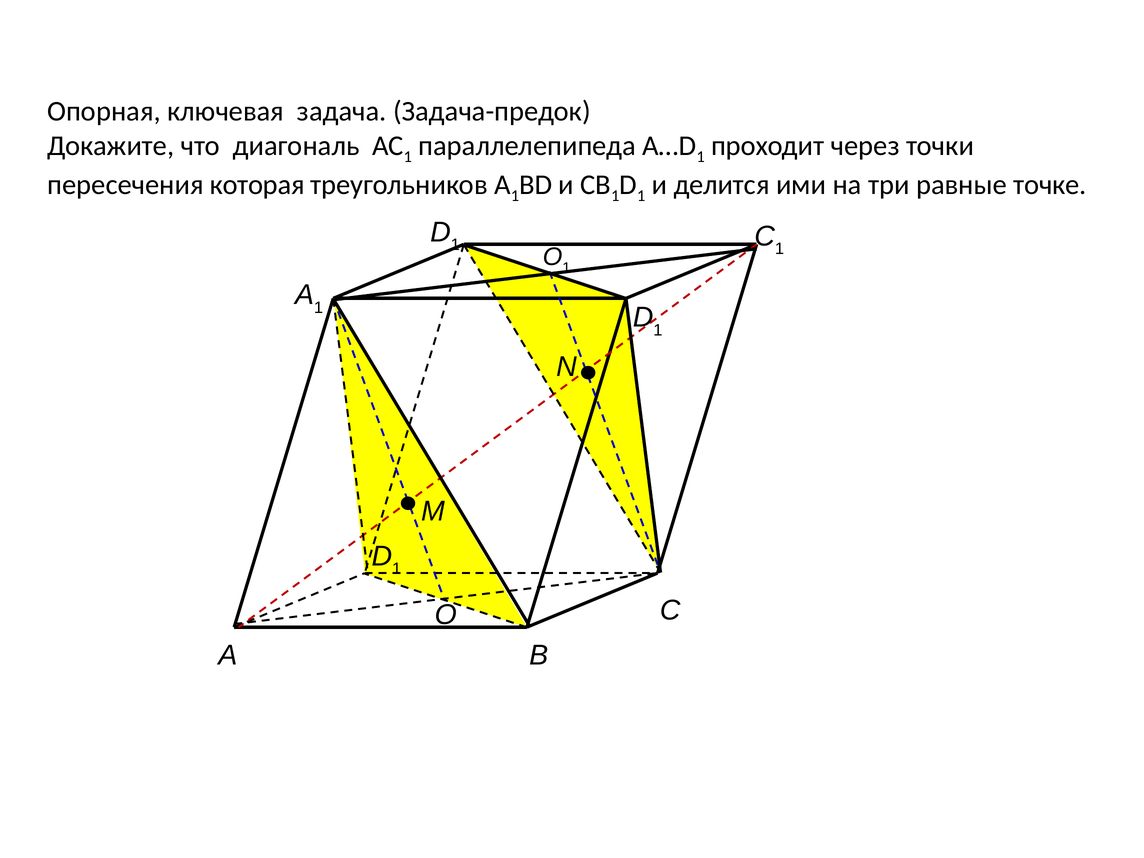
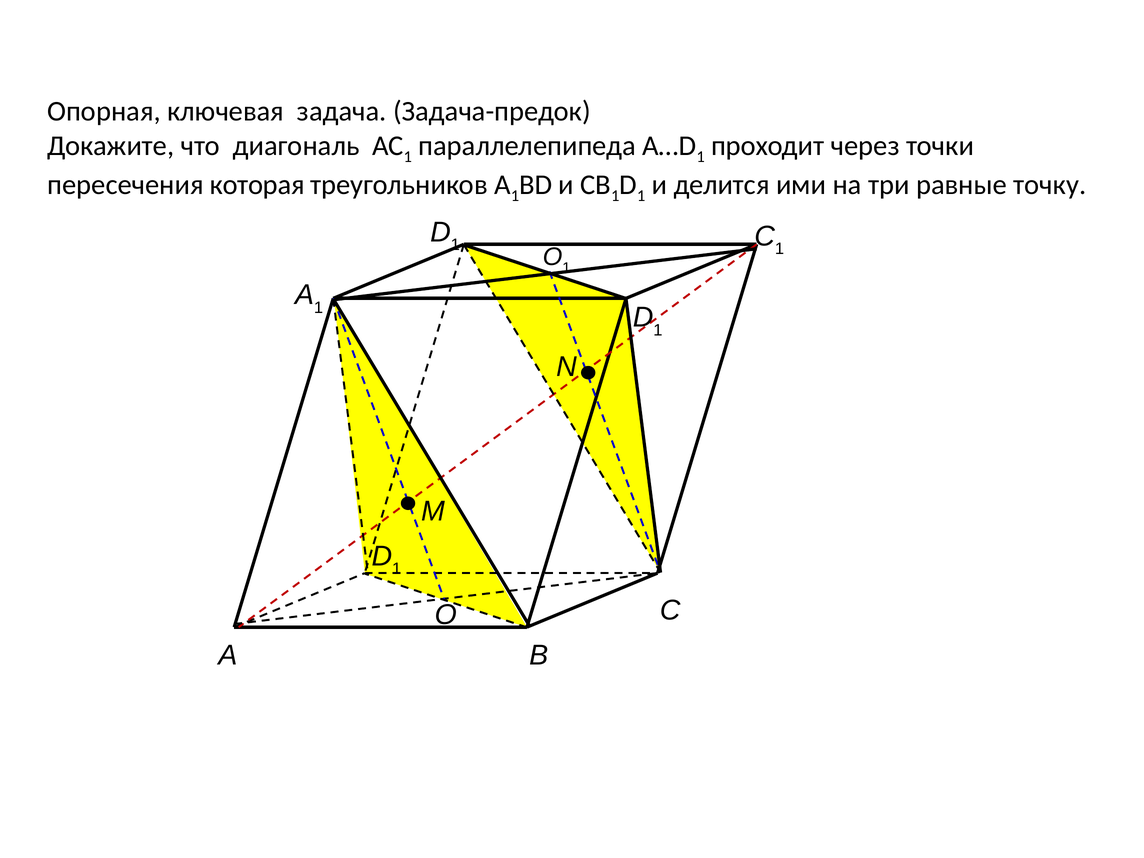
точке: точке -> точку (1050, 185)
